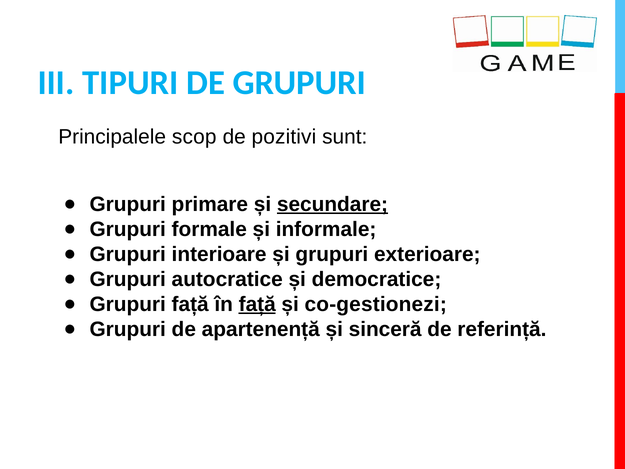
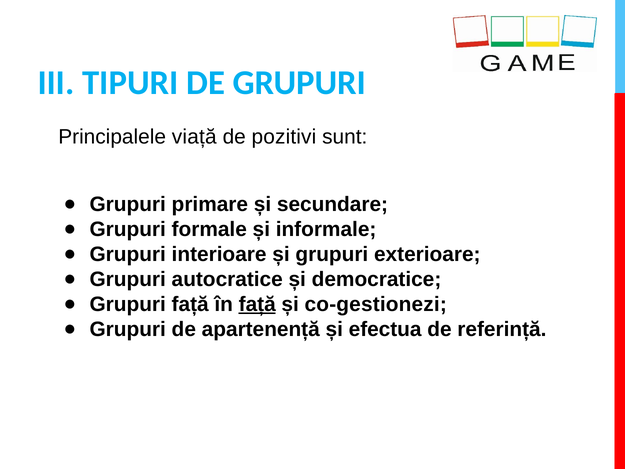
scop: scop -> viață (194, 137)
secundare underline: present -> none (332, 204)
sinceră: sinceră -> efectua (385, 329)
